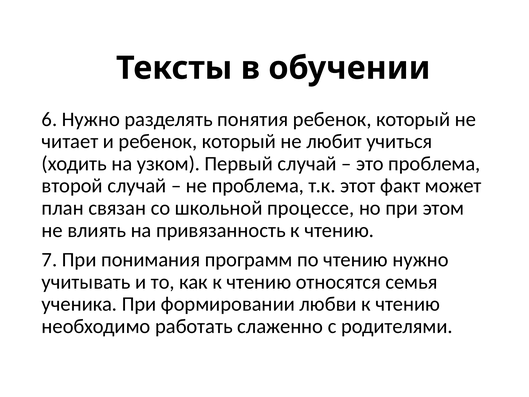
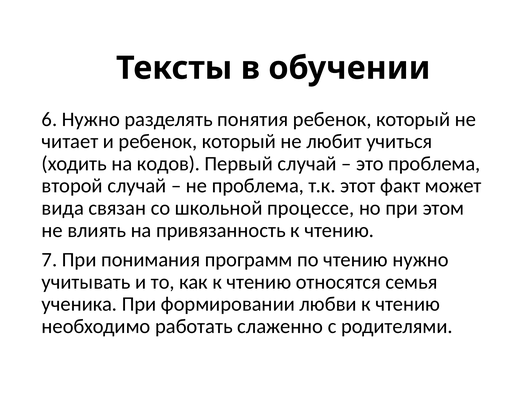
узком: узком -> кодов (169, 164)
план: план -> вида (63, 208)
